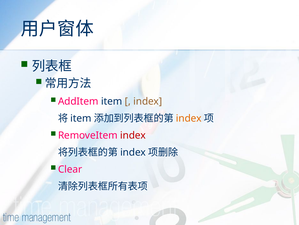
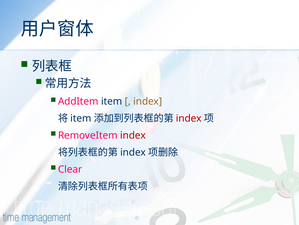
index colour: orange -> red (189, 118)
